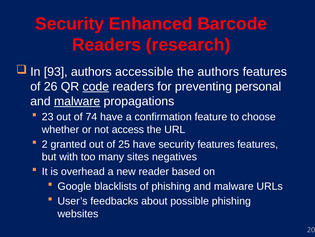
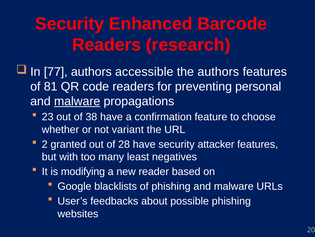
93: 93 -> 77 (56, 72)
26: 26 -> 81 (51, 86)
code underline: present -> none (96, 86)
74: 74 -> 38 (91, 117)
access: access -> variant (128, 129)
25: 25 -> 28 (124, 144)
security features: features -> attacker (216, 144)
sites: sites -> least (138, 156)
overhead: overhead -> modifying (83, 171)
